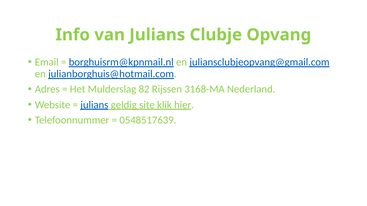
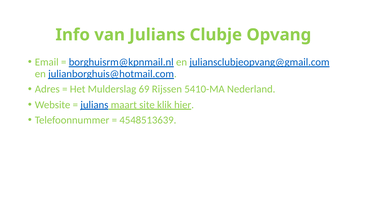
82: 82 -> 69 (144, 89)
3168-MA: 3168-MA -> 5410-MA (205, 89)
geldig: geldig -> maart (124, 105)
0548517639: 0548517639 -> 4548513639 (148, 120)
